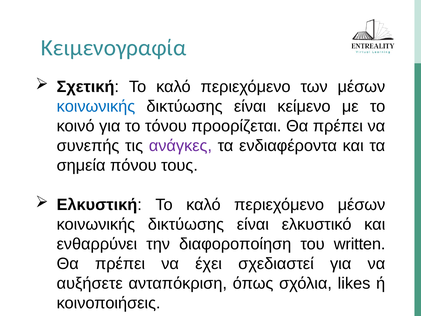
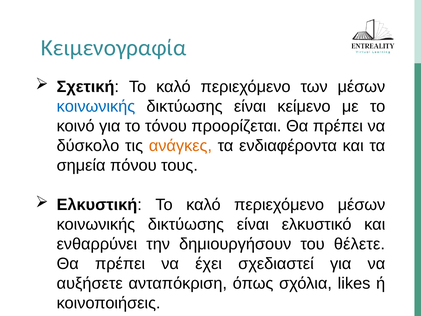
συνεπής: συνεπής -> δύσκολο (88, 146)
ανάγκες colour: purple -> orange (180, 146)
διαφοροποίηση: διαφοροποίηση -> δημιουργήσουν (235, 244)
written: written -> θέλετε (359, 244)
